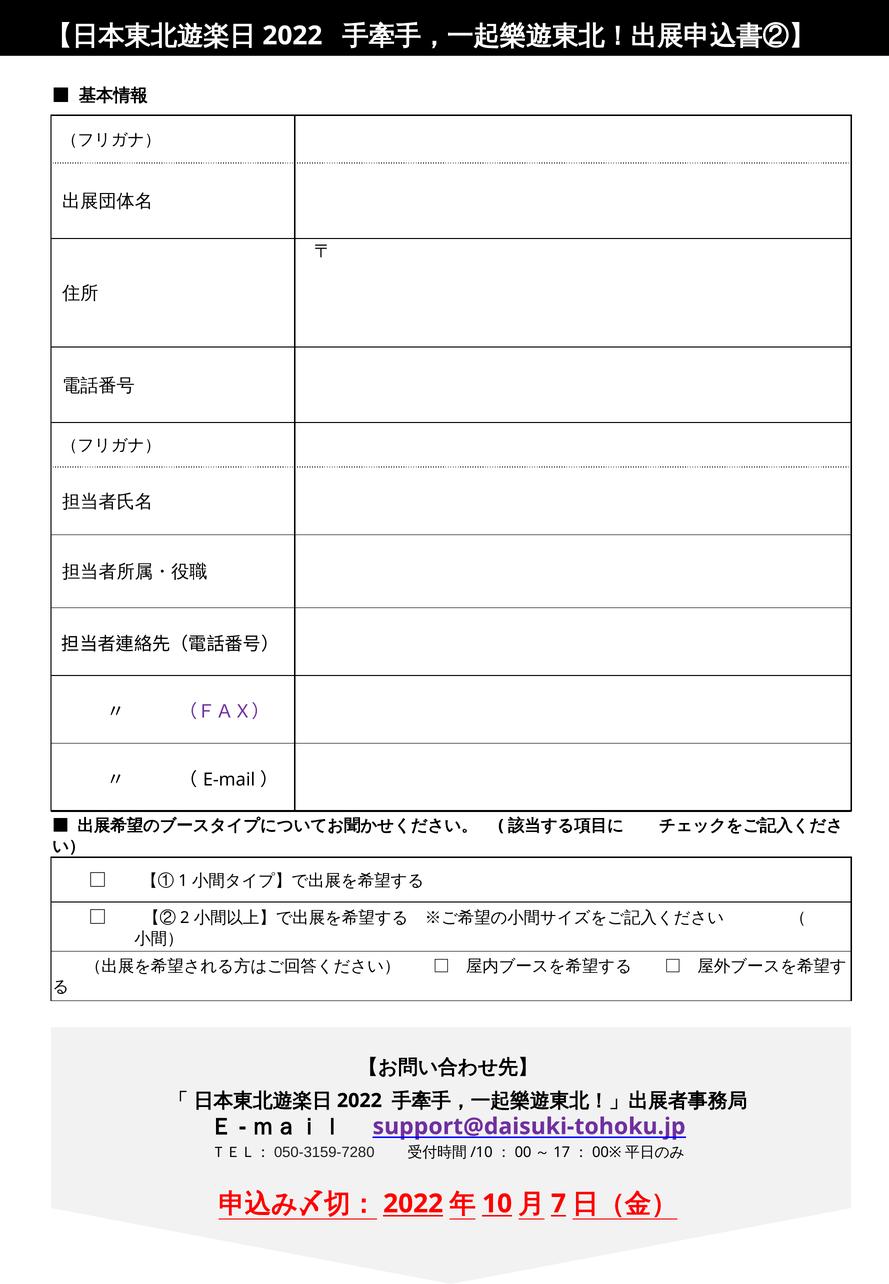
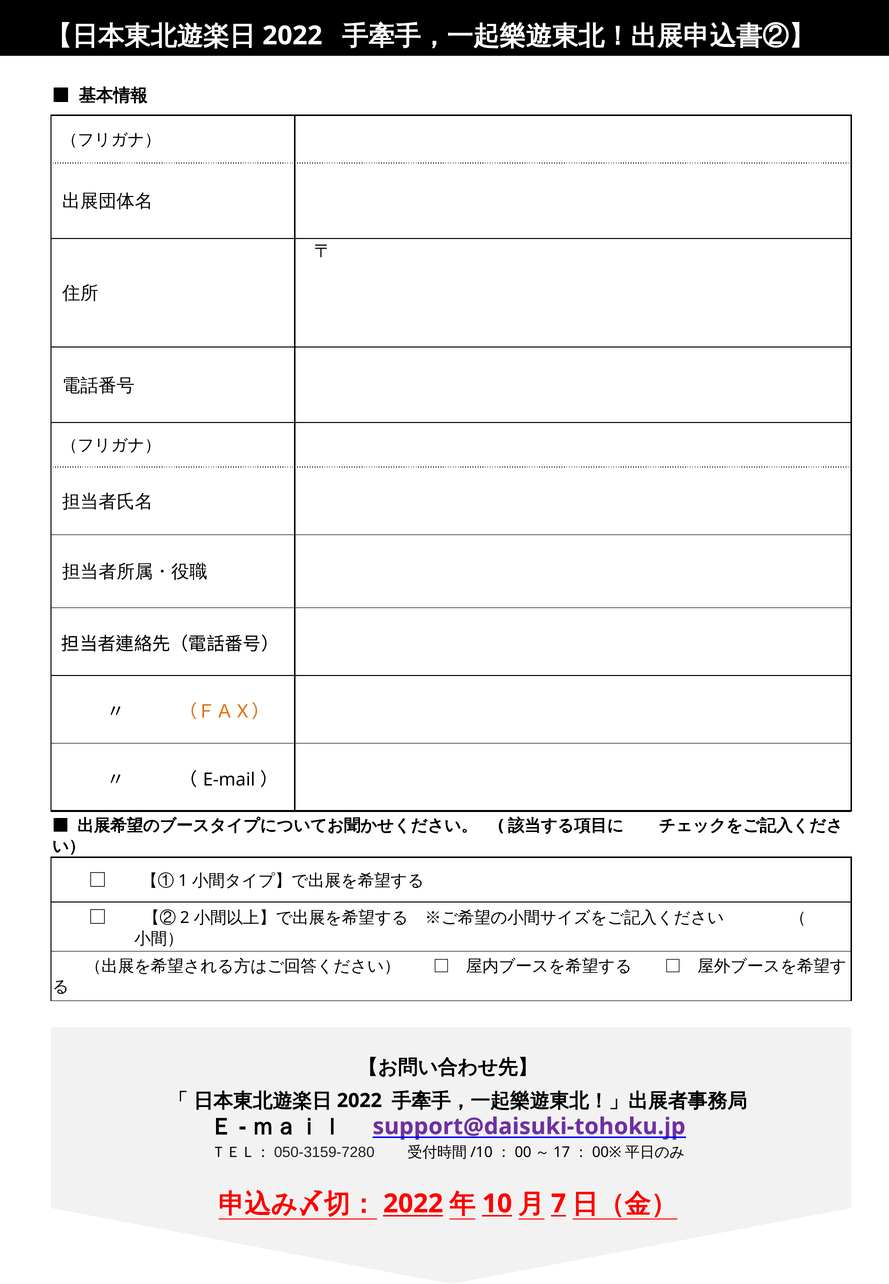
（ＦＡＸ） colour: purple -> orange (225, 712)
